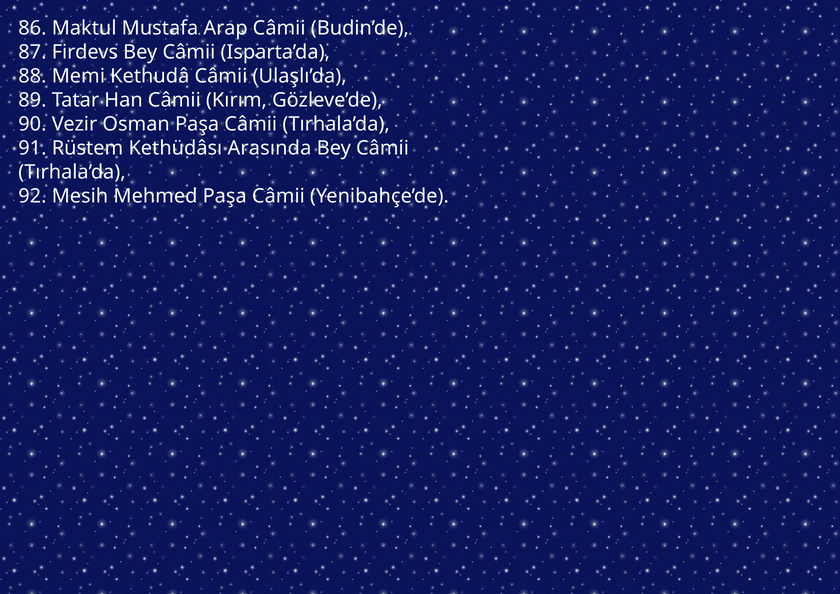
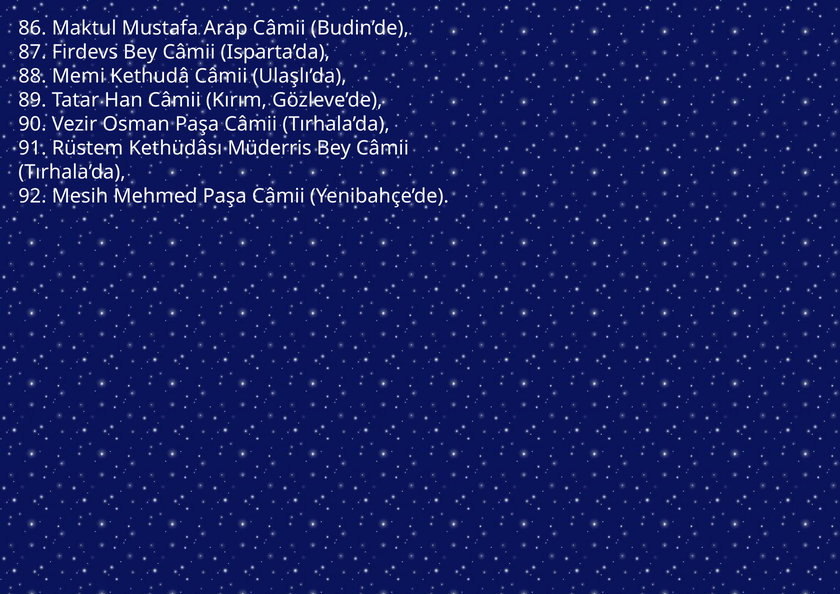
Arasında: Arasında -> Müderris (270, 148)
